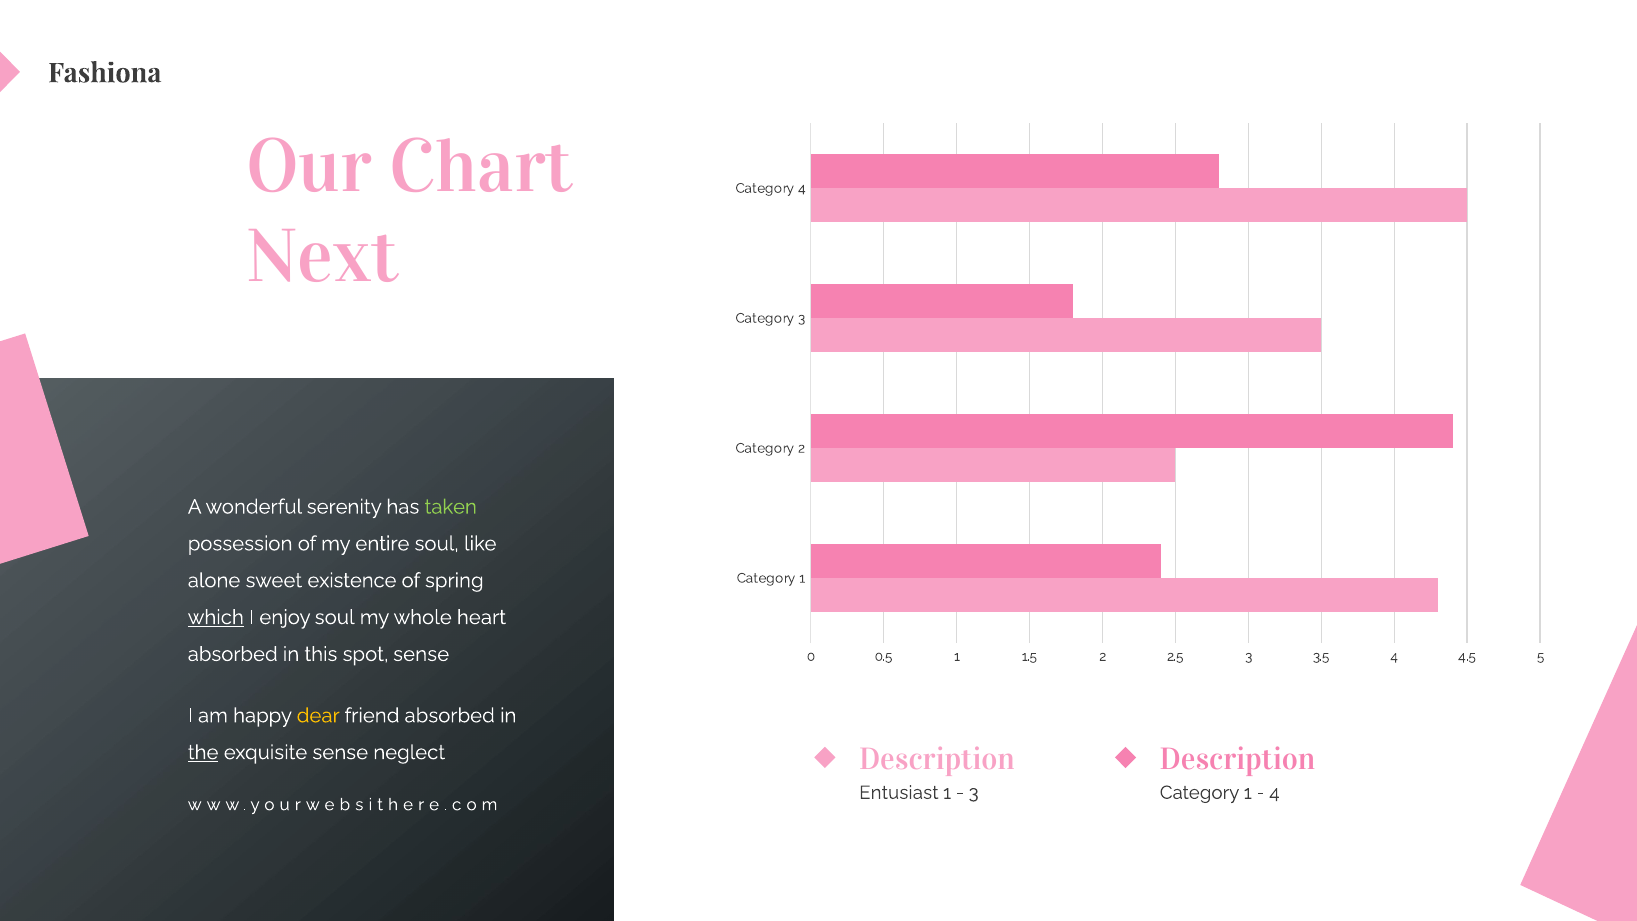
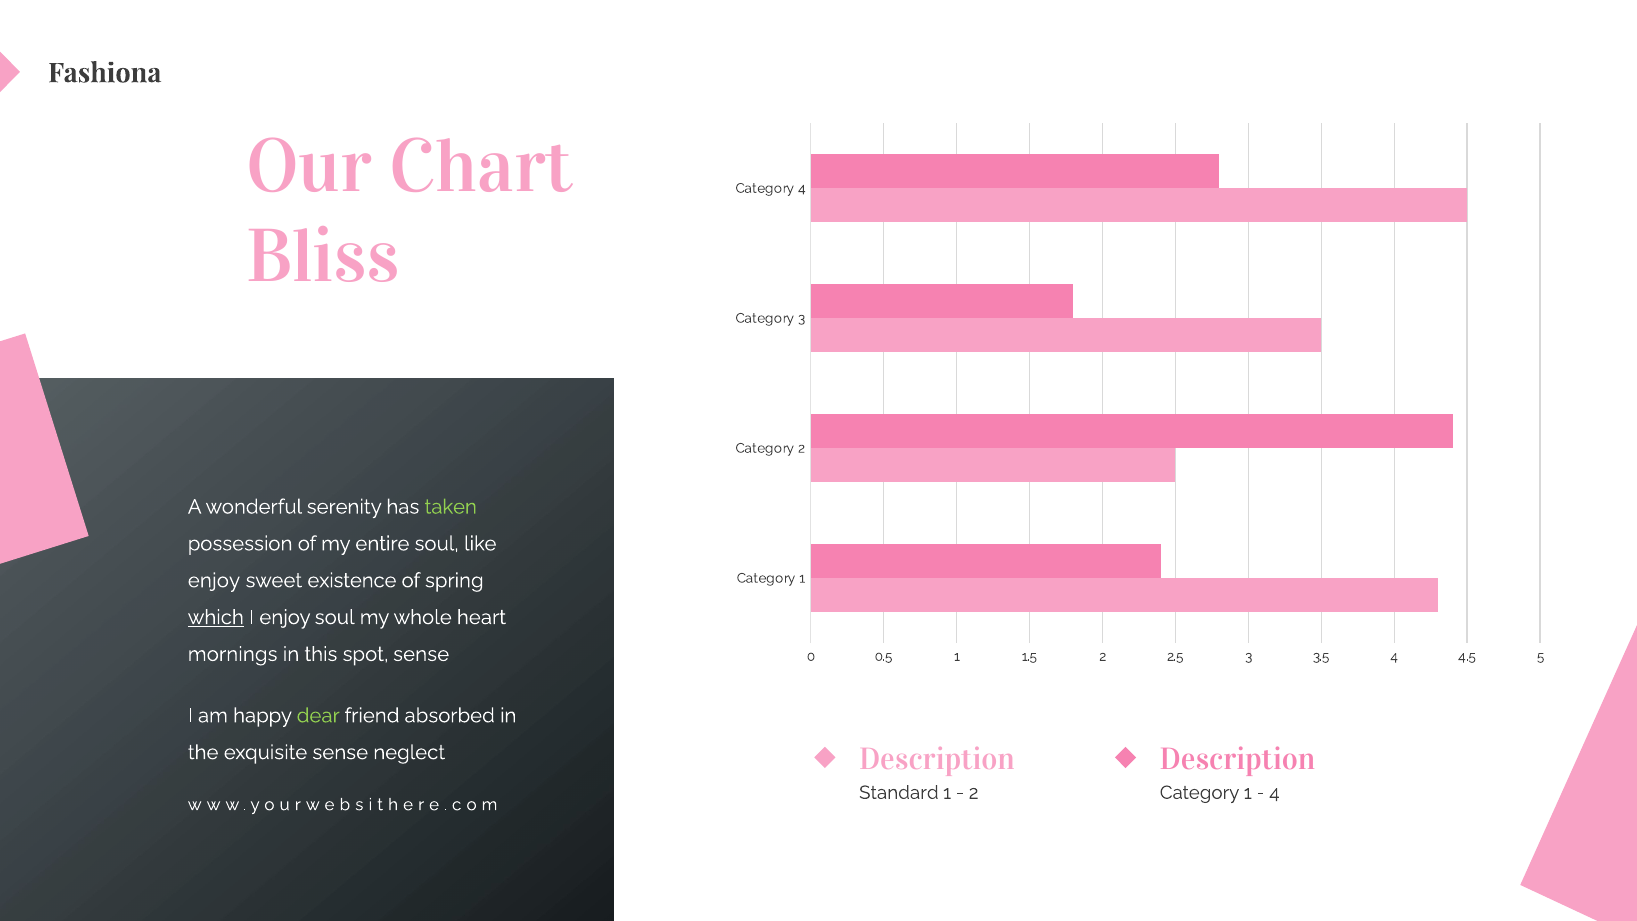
Next: Next -> Bliss (323, 256)
alone: alone -> enjoy (214, 580)
absorbed: absorbed -> mornings (233, 654)
dear colour: yellow -> light green (318, 715)
the underline: present -> none (203, 752)
Entusiast: Entusiast -> Standard (899, 792)
3: 3 -> 2 (974, 792)
